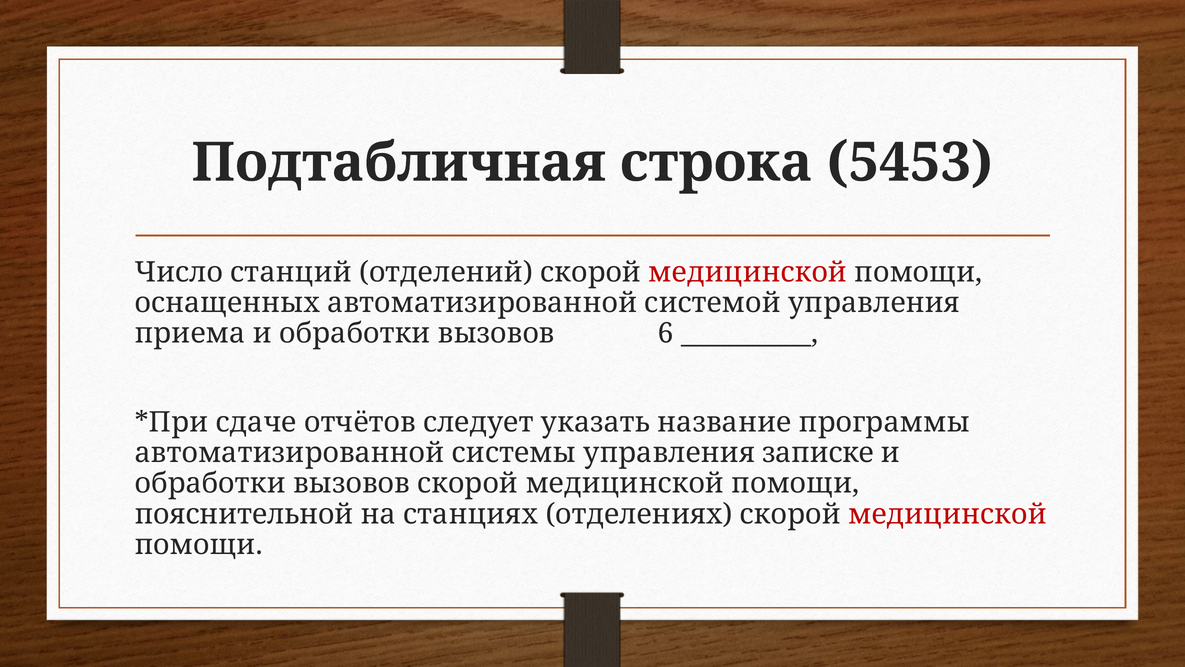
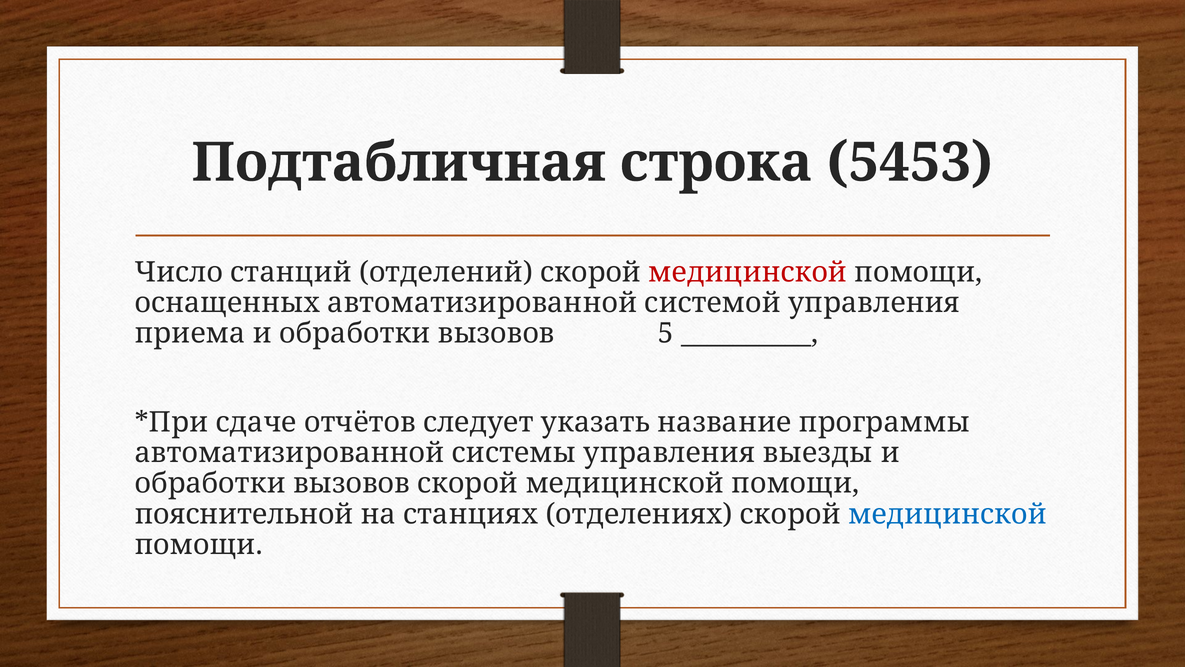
6: 6 -> 5 (666, 333)
записке: записке -> выезды (818, 453)
медицинской colour: red -> blue (947, 514)
